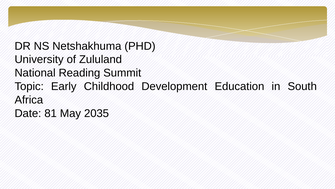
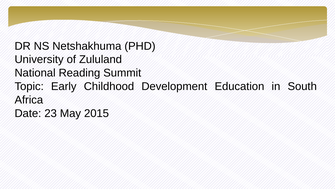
81: 81 -> 23 (51, 113)
2035: 2035 -> 2015 (97, 113)
